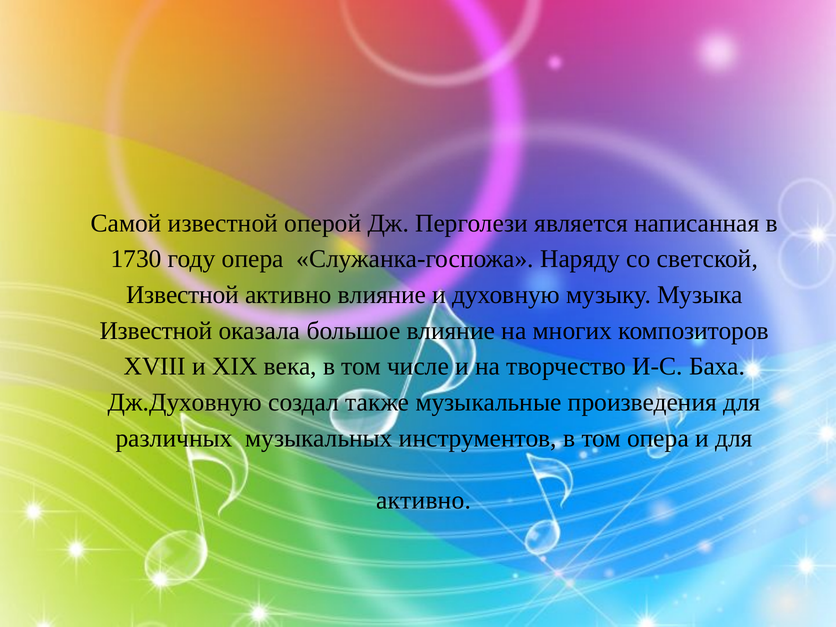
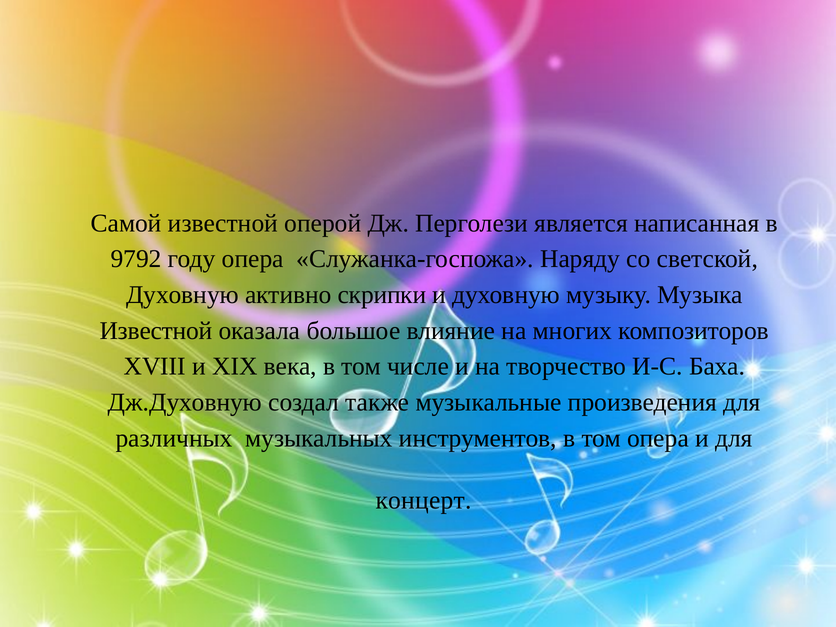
1730: 1730 -> 9792 (136, 259)
Известной: Известной -> Духовную (182, 295)
активно влияние: влияние -> скрипки (382, 295)
активно: активно -> концерт (424, 501)
